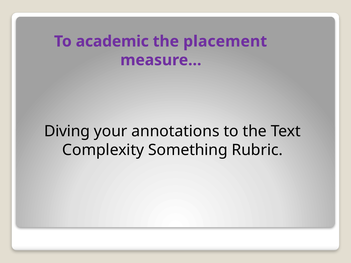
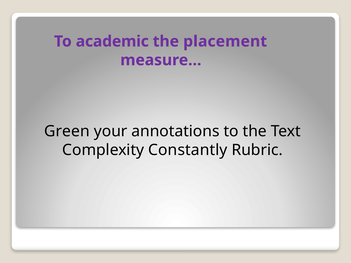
Diving: Diving -> Green (67, 131)
Something: Something -> Constantly (188, 150)
